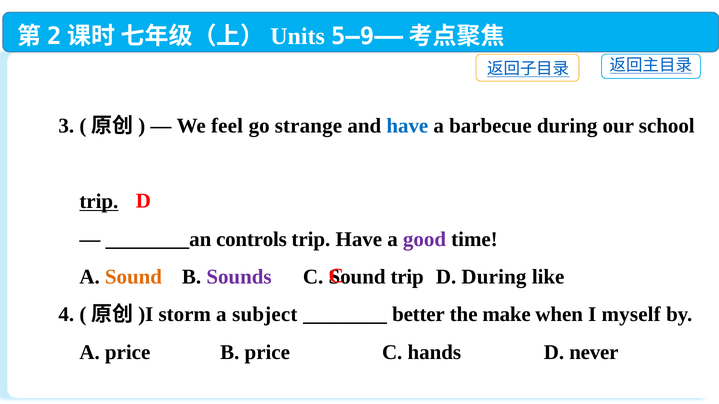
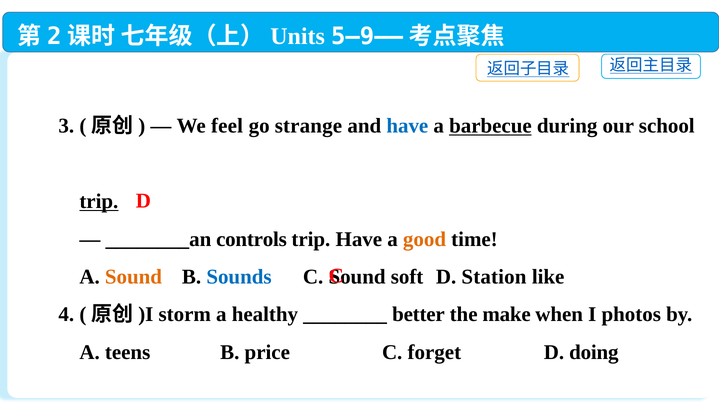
barbecue underline: none -> present (490, 126)
good colour: purple -> orange (425, 239)
Sounds colour: purple -> blue (239, 277)
trip: trip -> soft (407, 277)
D During: During -> Station (494, 277)
subject: subject -> healthy (265, 315)
myself: myself -> photos (631, 315)
A price: price -> teens (128, 353)
hands: hands -> forget (434, 353)
never: never -> doing (594, 353)
